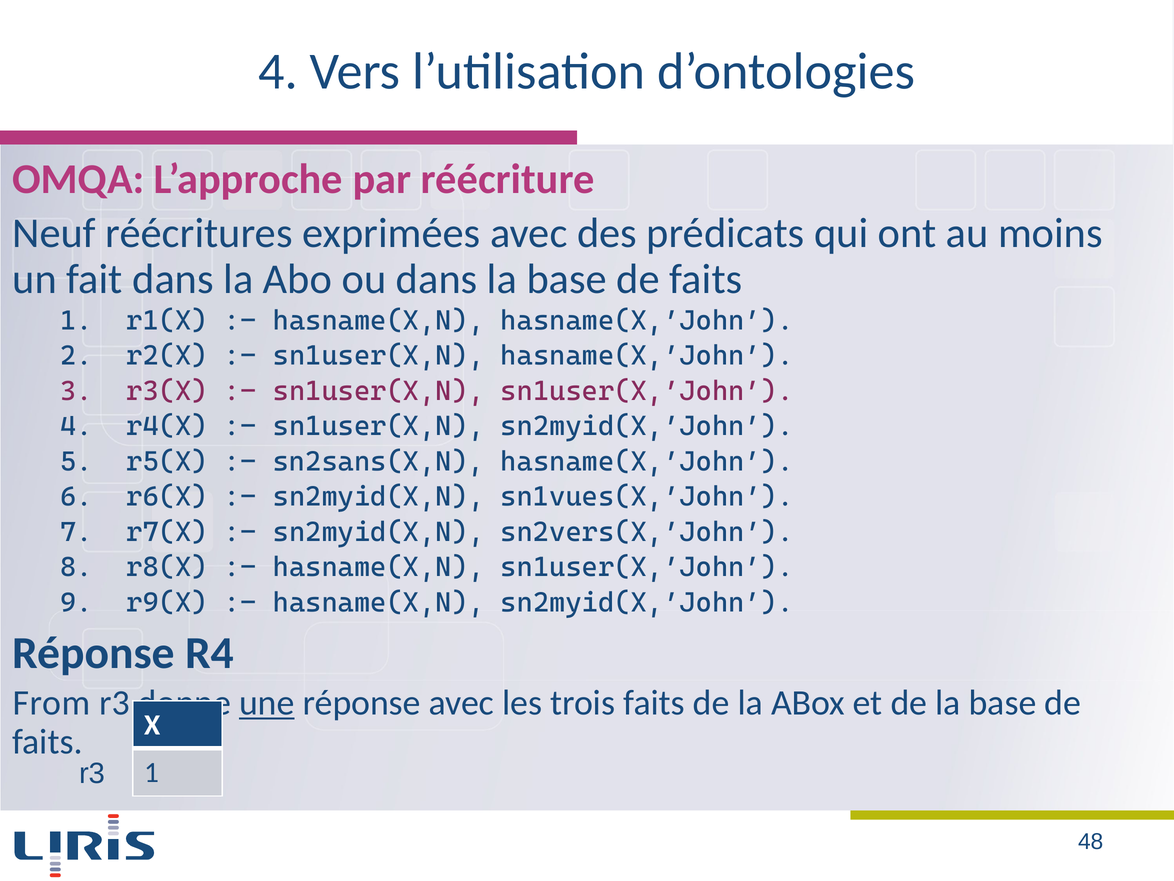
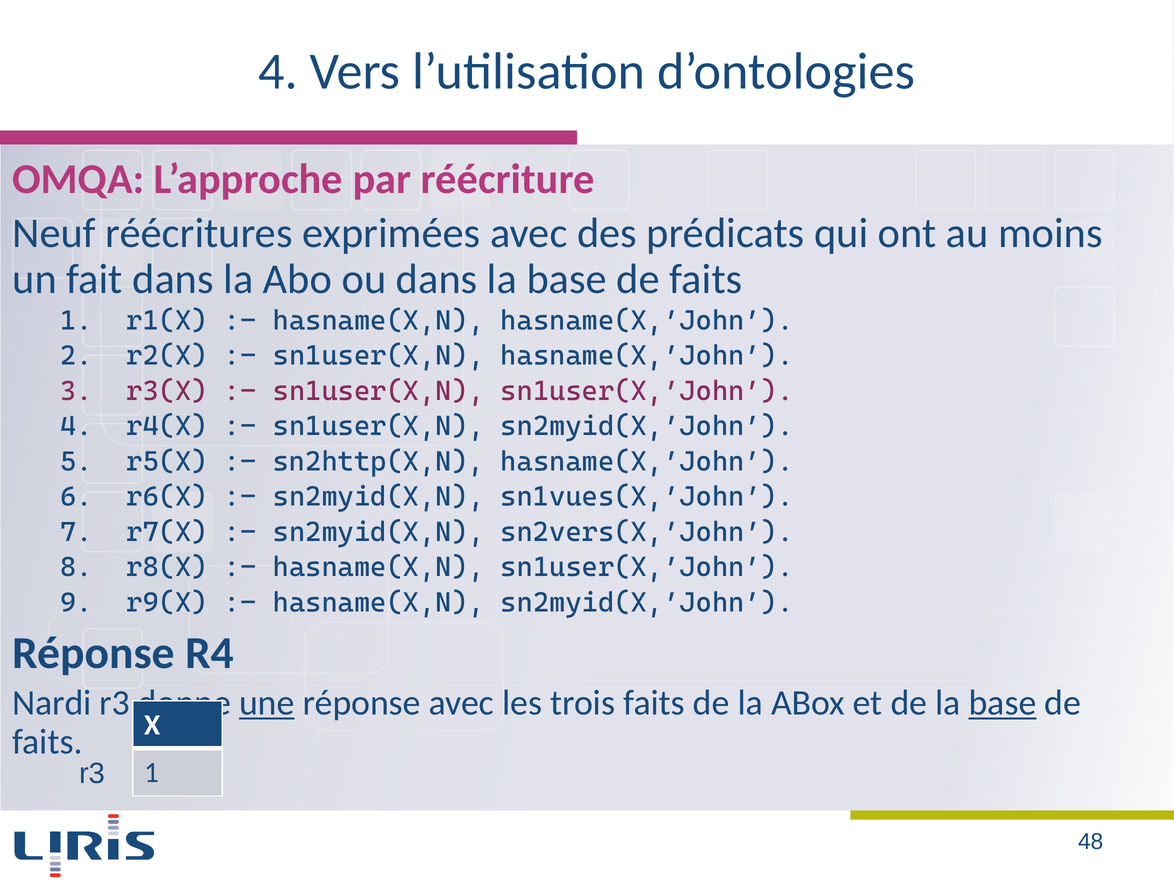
sn2sans(X,N: sn2sans(X,N -> sn2http(X,N (378, 461)
From: From -> Nardi (52, 703)
base underline: none -> present (1003, 703)
